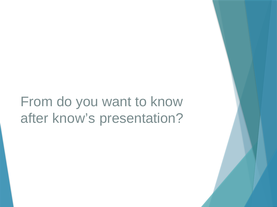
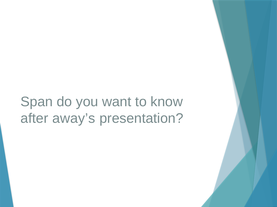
From: From -> Span (37, 102)
know’s: know’s -> away’s (74, 119)
